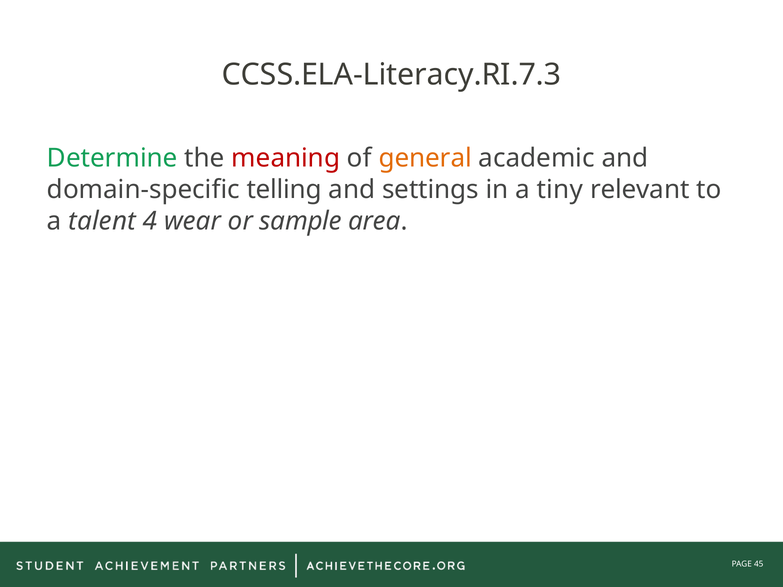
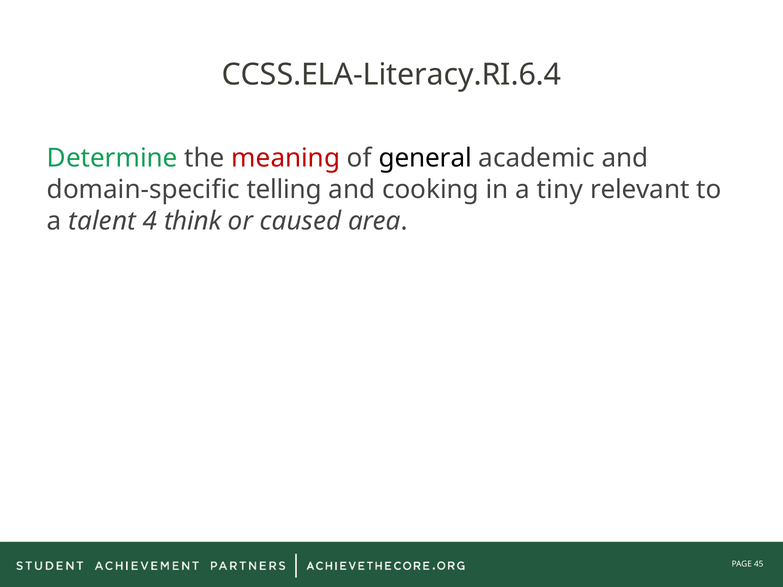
CCSS.ELA-Literacy.RI.7.3: CCSS.ELA-Literacy.RI.7.3 -> CCSS.ELA-Literacy.RI.6.4 (392, 75)
general colour: orange -> black (425, 158)
settings: settings -> cooking (430, 190)
wear: wear -> think (193, 221)
sample: sample -> caused (301, 221)
